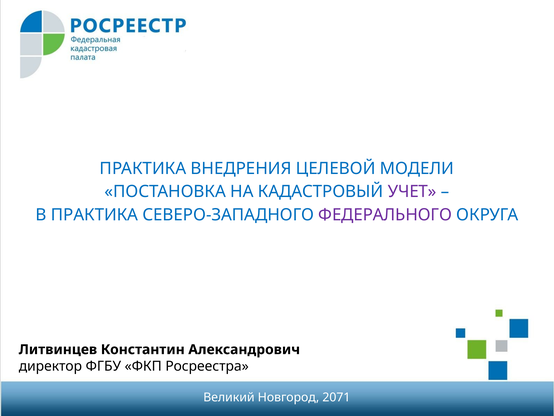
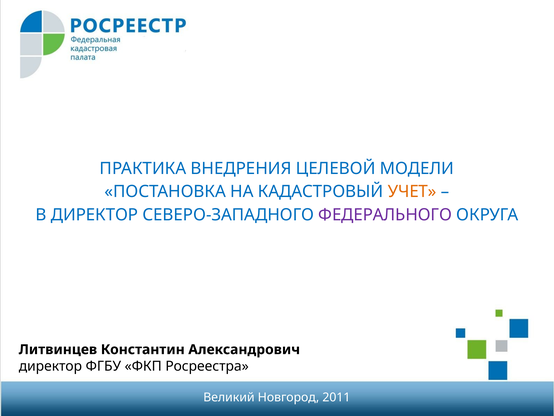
УЧЕТ colour: purple -> orange (412, 191)
В ПРАКТИКА: ПРАКТИКА -> ДИРЕКТОР (95, 215)
2071: 2071 -> 2011 (336, 397)
